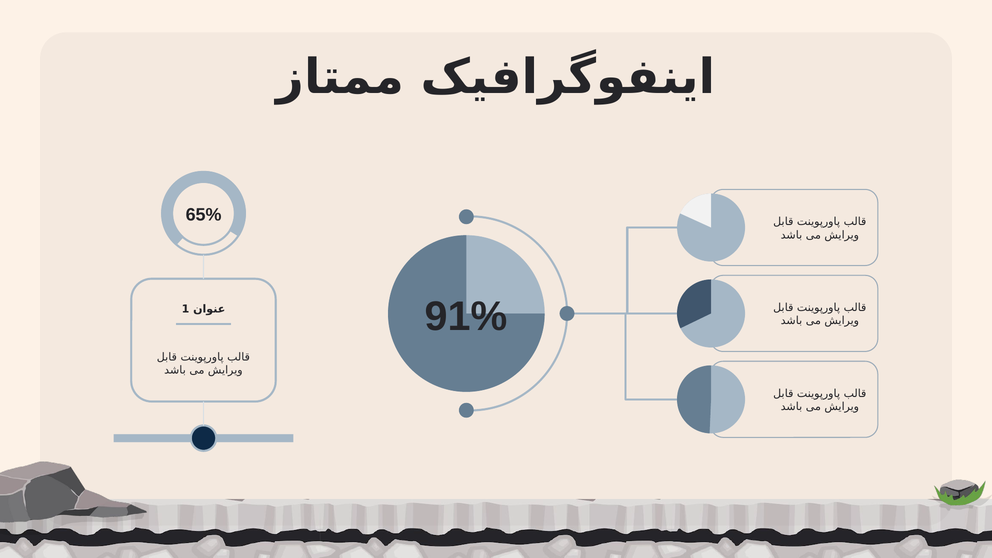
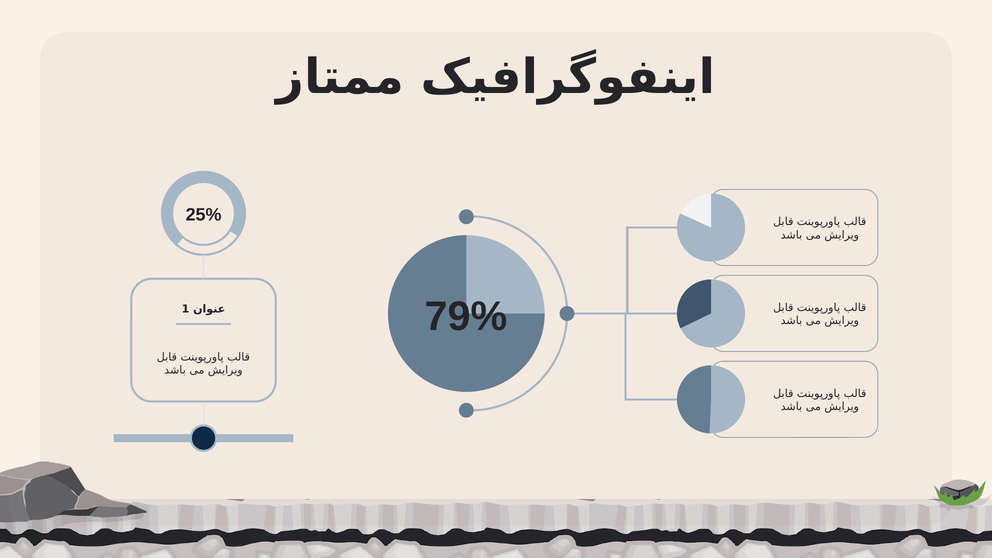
65%: 65% -> 25% (204, 215)
91%: 91% -> 79% (466, 316)
